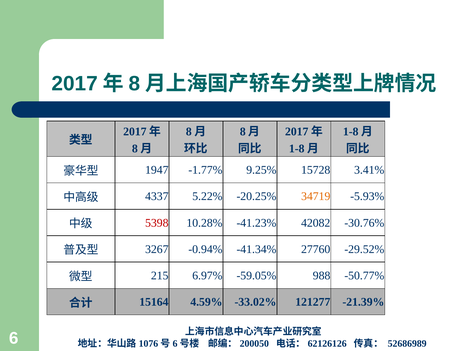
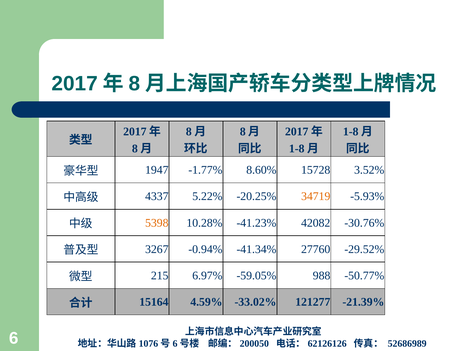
9.25%: 9.25% -> 8.60% (261, 170)
3.41%: 3.41% -> 3.52% (369, 170)
5398 colour: red -> orange (157, 223)
